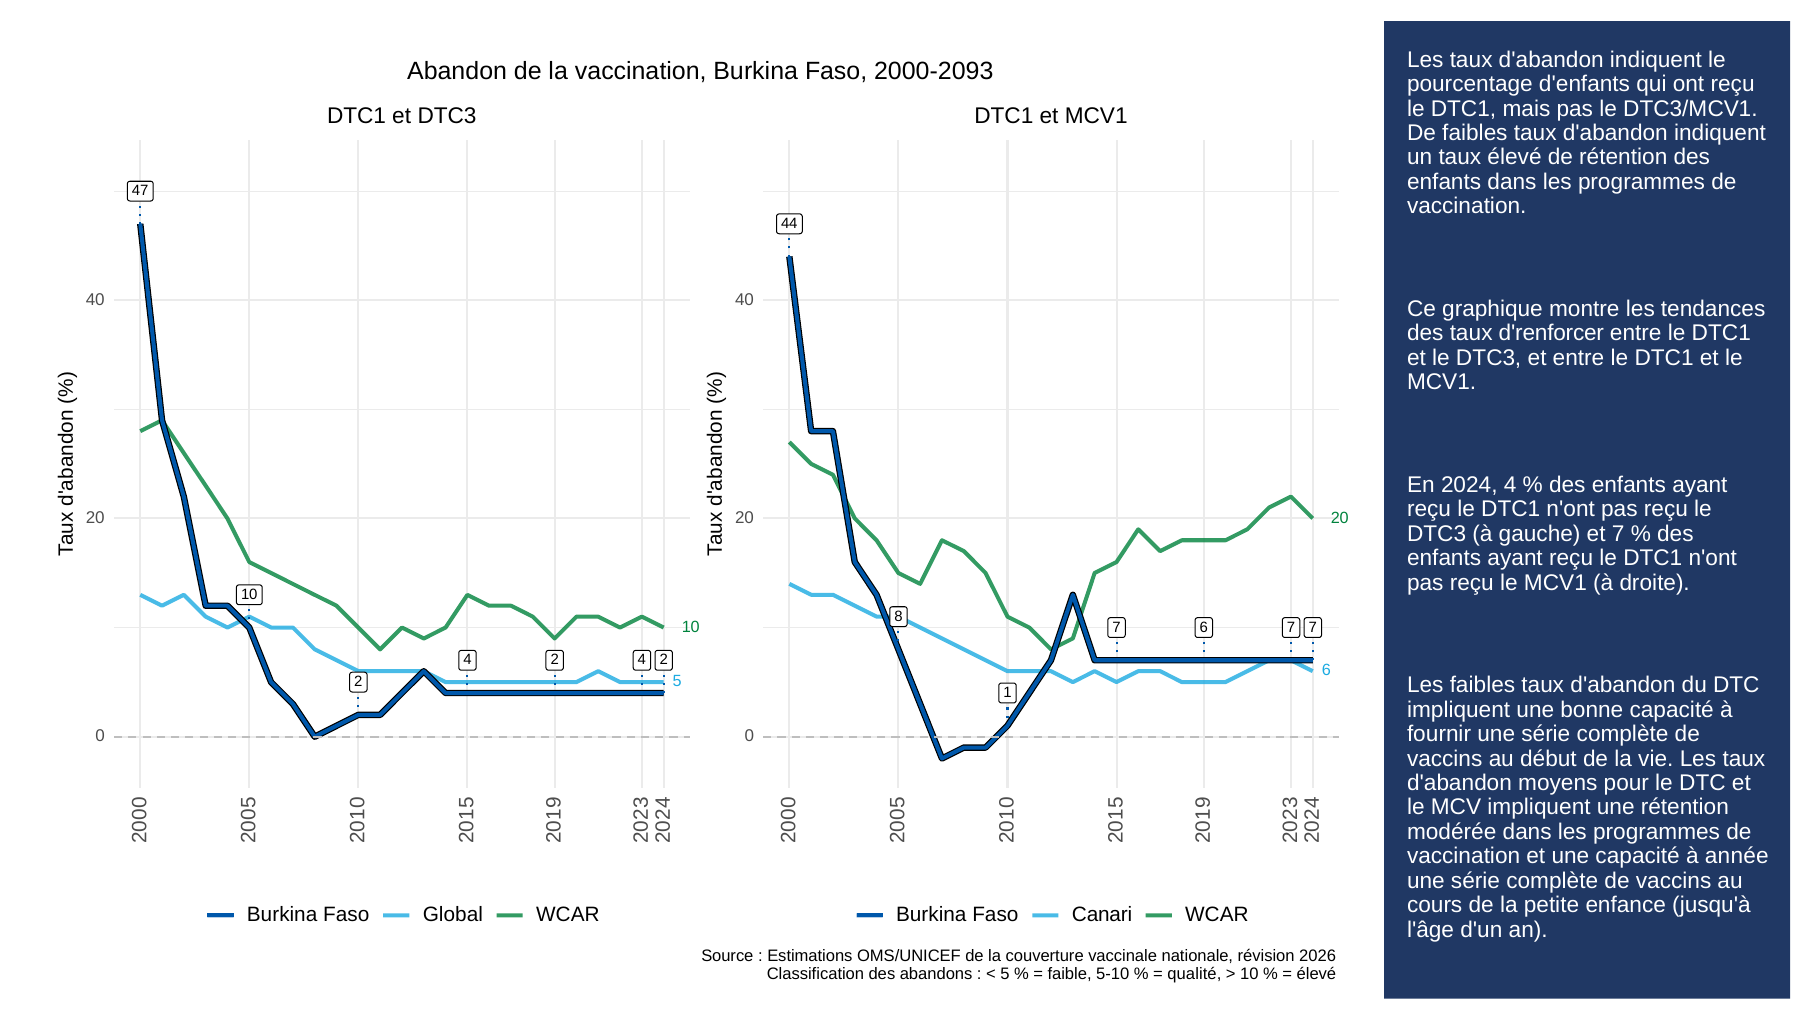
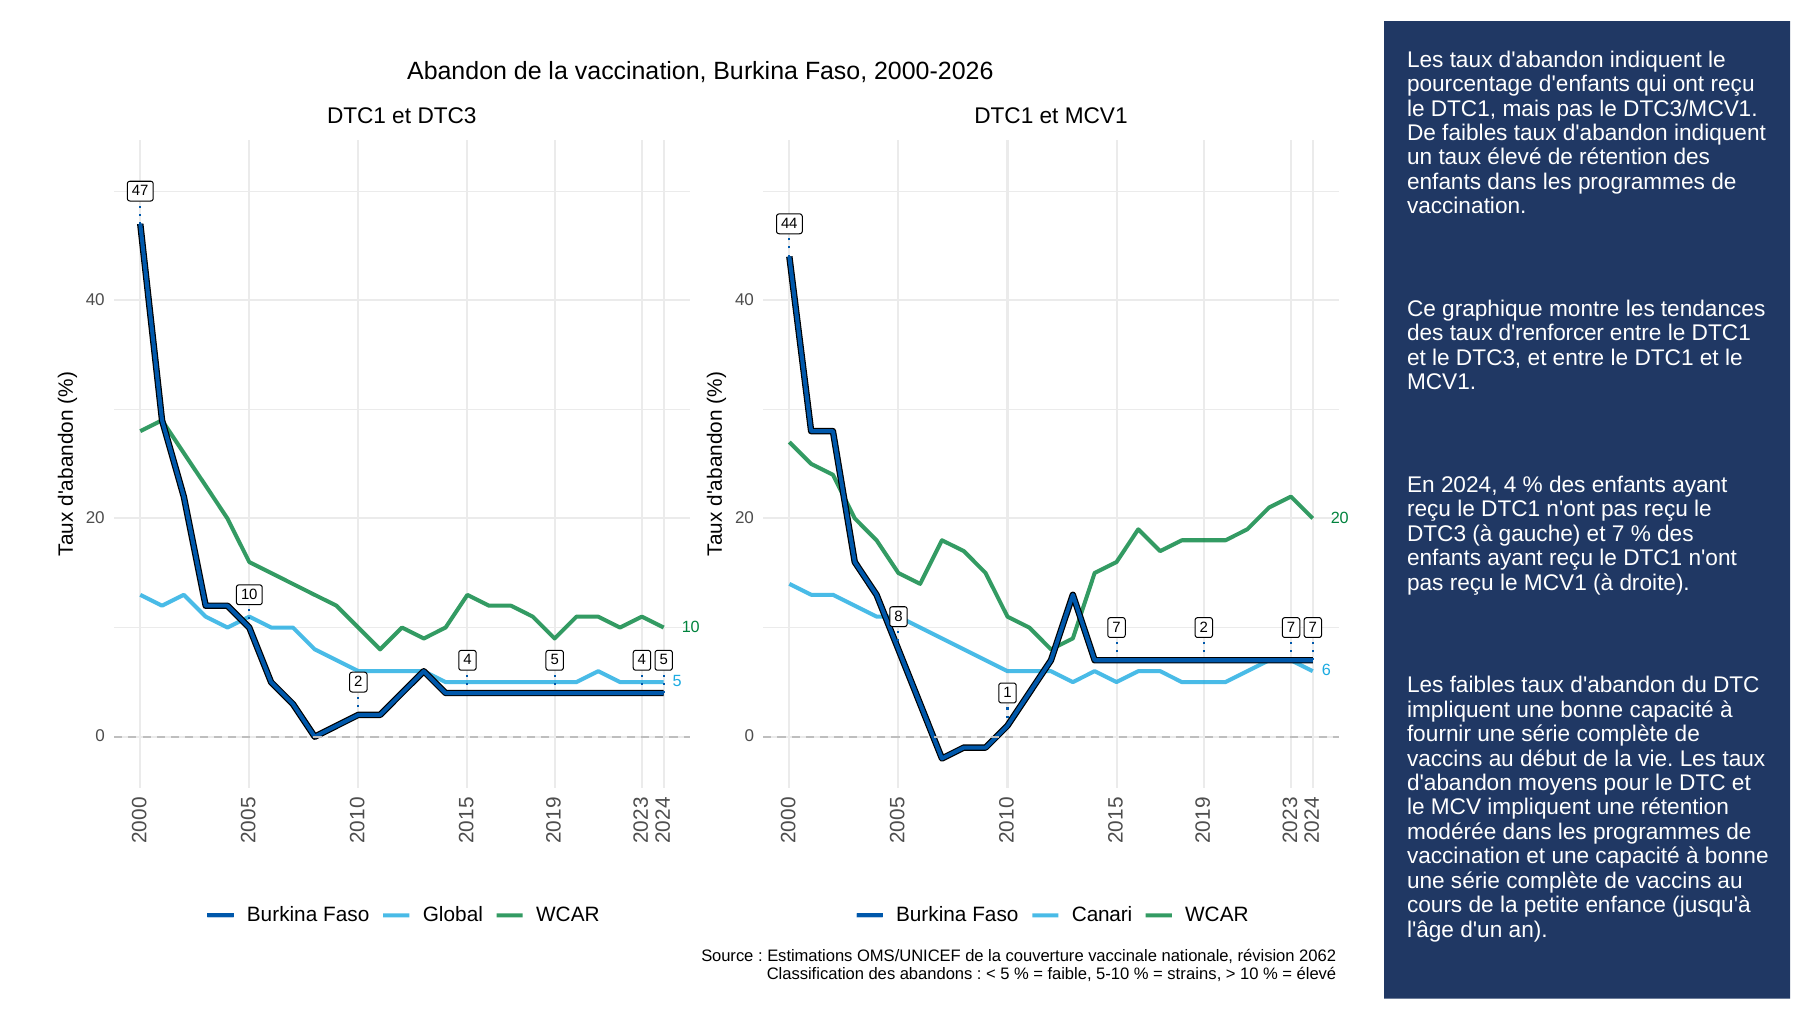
2000-2093: 2000-2093 -> 2000-2026 (934, 71)
6: 6 -> 2 (1204, 627)
2: 2 -> 5 (555, 660)
2: 2 -> 5 (664, 660)
à année: année -> bonne (1737, 856)
2026: 2026 -> 2062 (1318, 956)
qualité: qualité -> strains (1194, 974)
